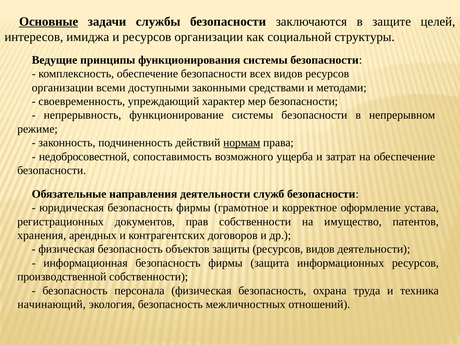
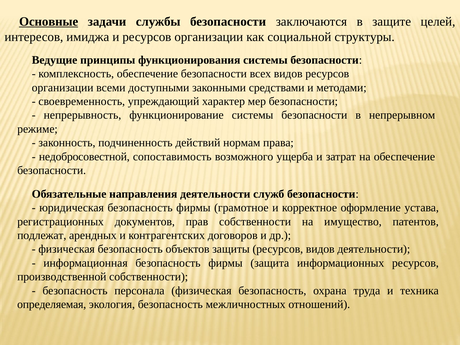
нормам underline: present -> none (242, 143)
хранения: хранения -> подлежат (42, 235)
начинающий: начинающий -> определяемая (52, 304)
